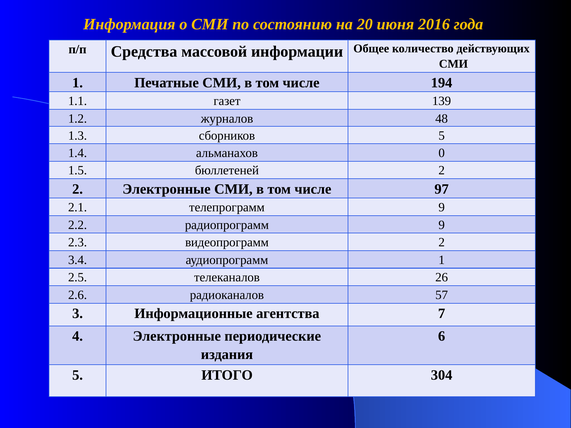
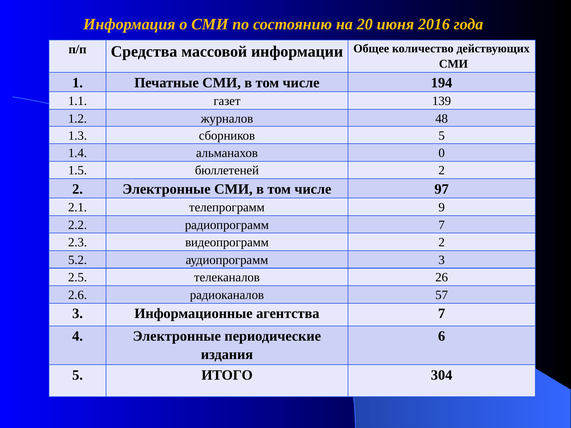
радиопрограмм 9: 9 -> 7 (442, 225)
3.4: 3.4 -> 5.2 (78, 260)
аудиопрограмм 1: 1 -> 3 (442, 260)
